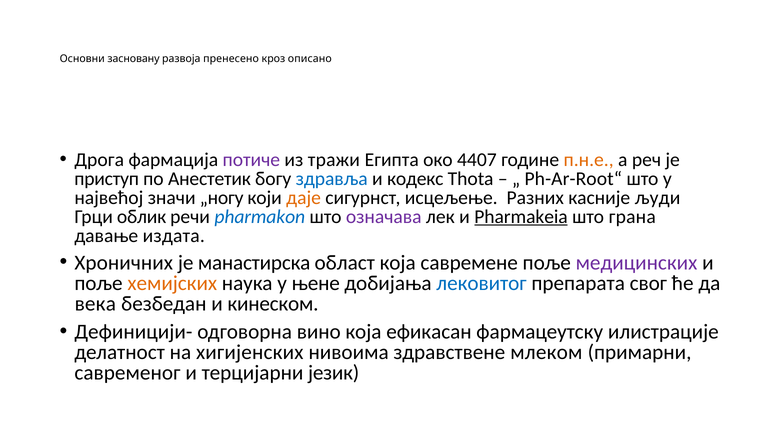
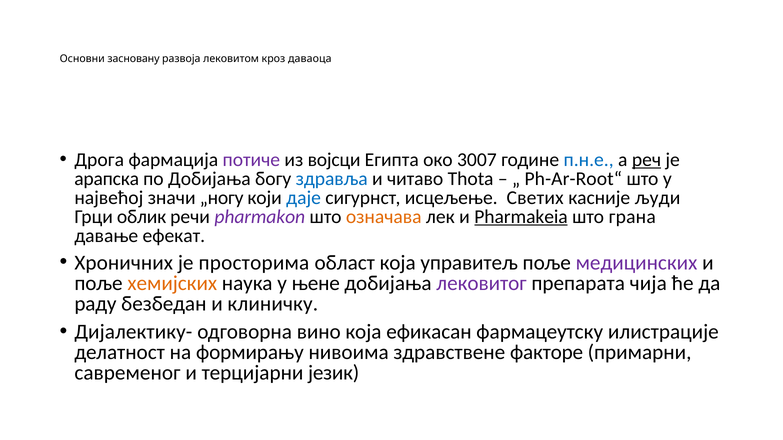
пренесено: пренесено -> лековитом (231, 59)
описано: описано -> даваоца (310, 59)
тражи: тражи -> војсци (334, 160)
4407: 4407 -> 3007 (477, 160)
п.н.е colour: orange -> blue (589, 160)
реч underline: none -> present (646, 160)
приступ: приступ -> арапска (107, 179)
по Анестетик: Анестетик -> Добијања (209, 179)
кодекс: кодекс -> читаво (415, 179)
даје colour: orange -> blue (304, 198)
Разних: Разних -> Светих (535, 198)
pharmakon colour: blue -> purple (260, 217)
означава colour: purple -> orange (384, 217)
издата: издата -> ефекат (174, 236)
манастирска: манастирска -> просторима (254, 263)
савремене: савремене -> управитељ (469, 263)
лековитог colour: blue -> purple (482, 284)
свог: свог -> чија (648, 284)
века: века -> раду (95, 304)
кинеском: кинеском -> клиничку (273, 304)
Дефиницији-: Дефиницији- -> Дијалектику- (133, 332)
хигијенских: хигијенских -> формирању (250, 353)
млеком: млеком -> факторе (547, 353)
